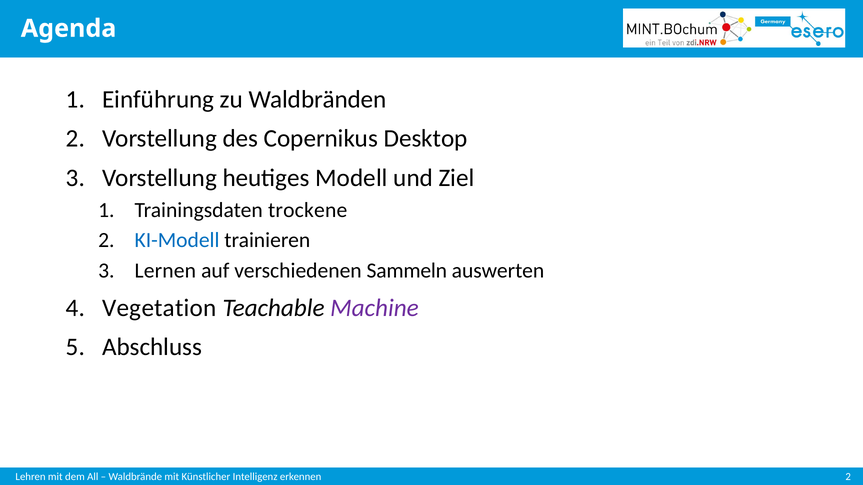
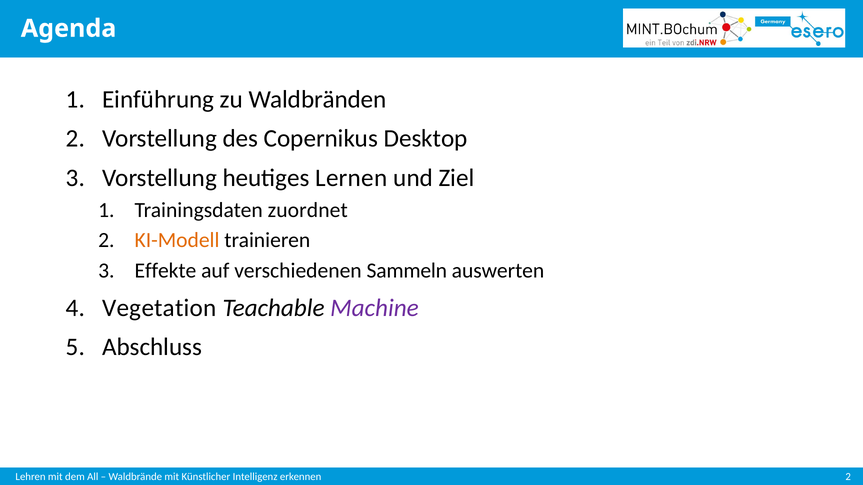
Modell: Modell -> Lernen (351, 178)
trockene: trockene -> zuordnet (308, 210)
KI-Modell colour: blue -> orange (177, 241)
Lernen: Lernen -> Effekte (165, 271)
